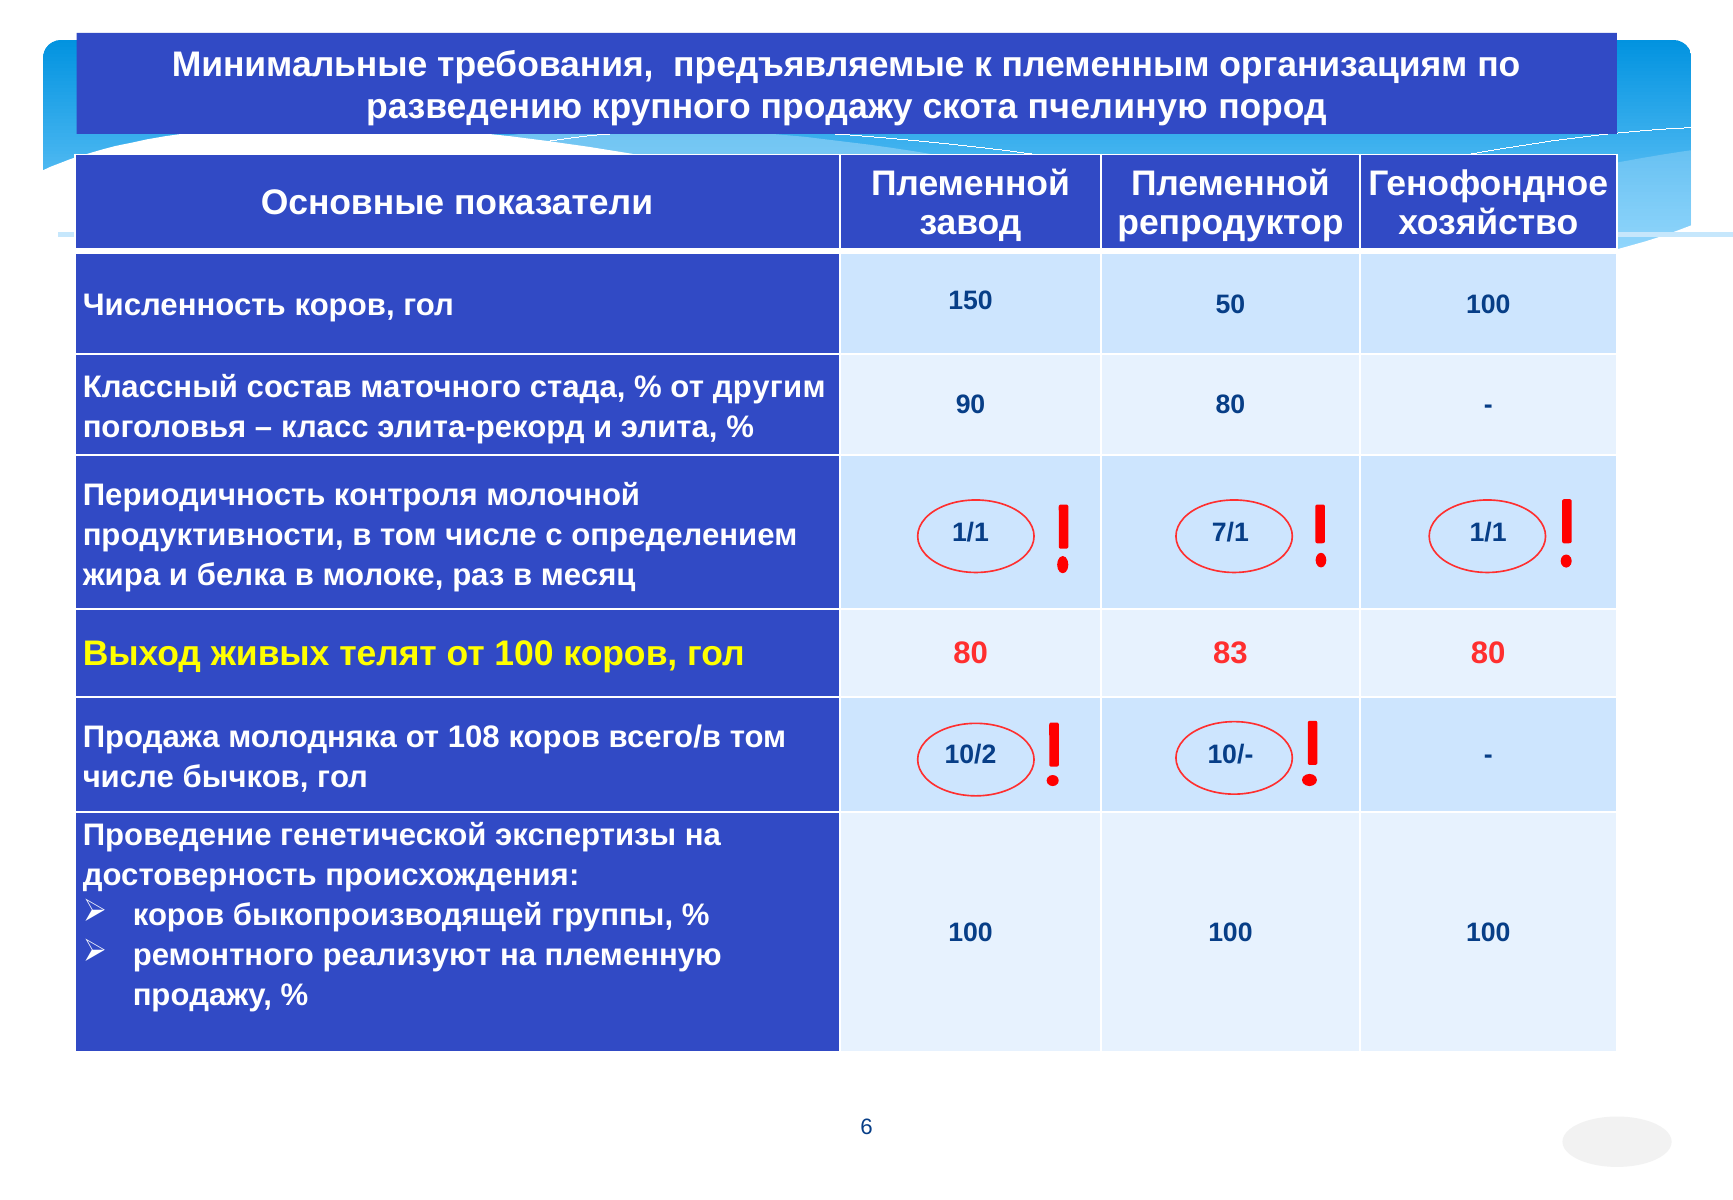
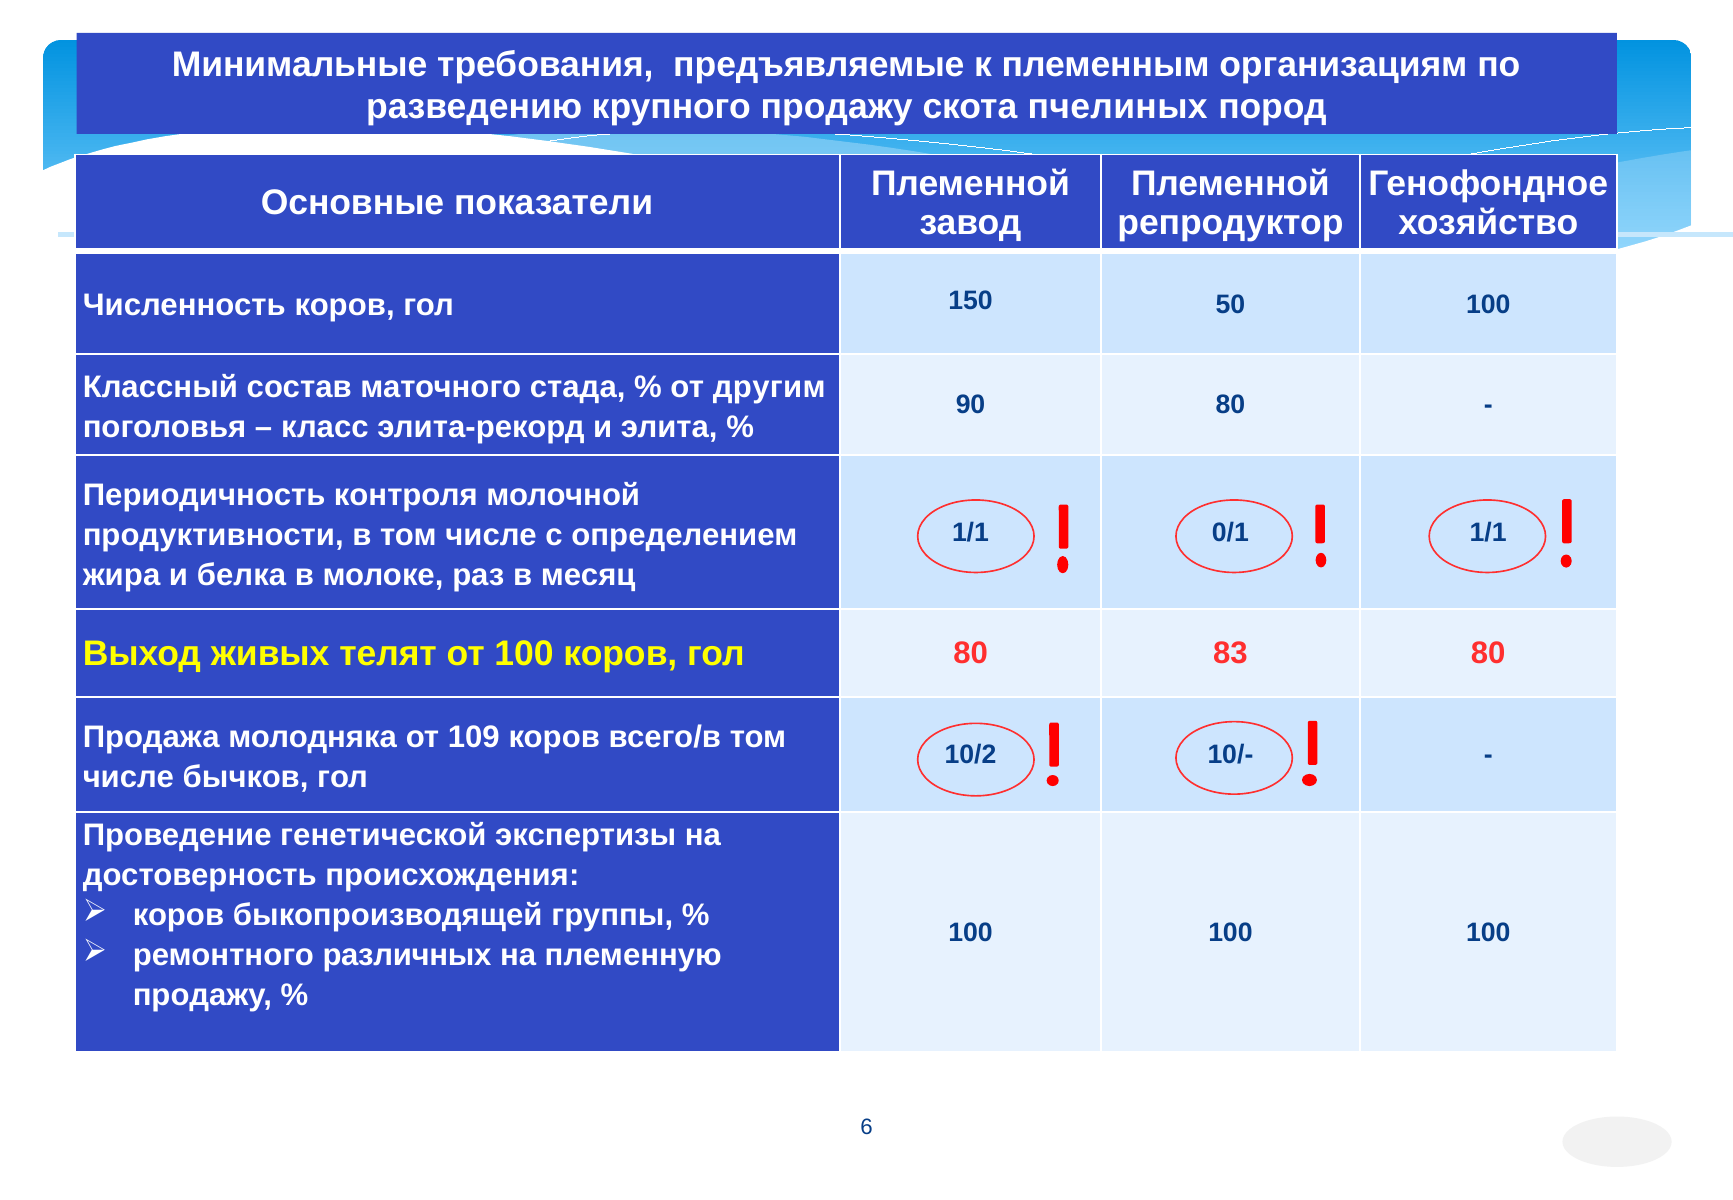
пчелиную: пчелиную -> пчелиных (1118, 107)
7/1: 7/1 -> 0/1 (1230, 533)
108: 108 -> 109 (474, 737)
реализуют: реализуют -> различных (407, 955)
